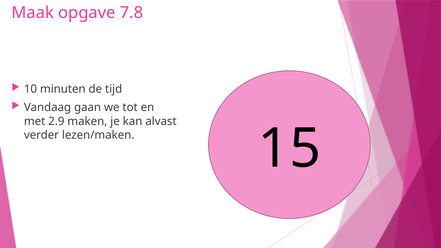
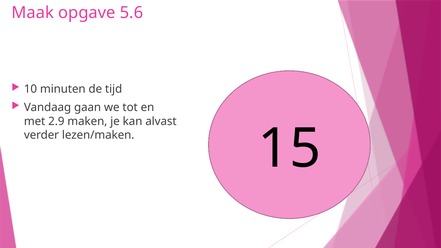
7.8: 7.8 -> 5.6 (132, 13)
